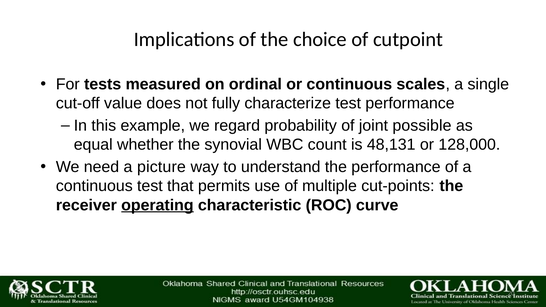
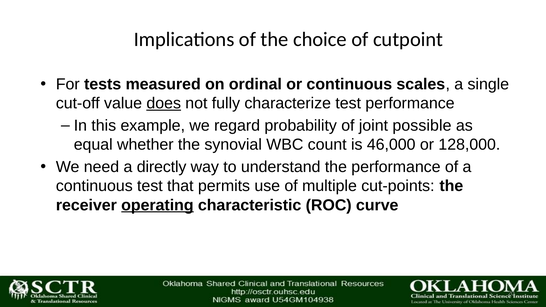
does underline: none -> present (164, 103)
48,131: 48,131 -> 46,000 (391, 145)
picture: picture -> directly (162, 167)
